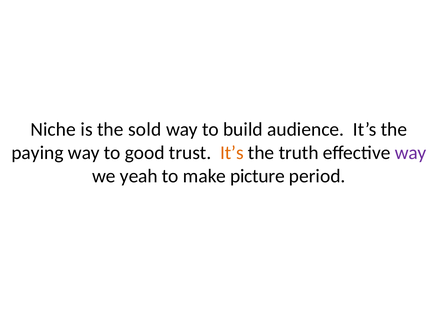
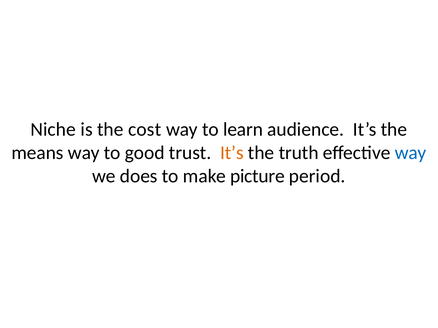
sold: sold -> cost (145, 129)
build: build -> learn (243, 129)
paying: paying -> means (37, 153)
way colour: purple -> blue (411, 153)
yeah: yeah -> does (139, 176)
